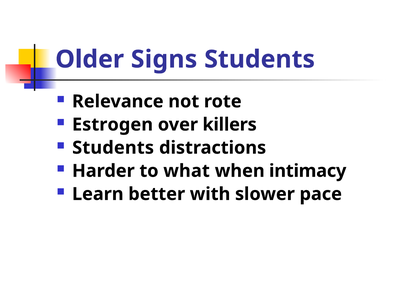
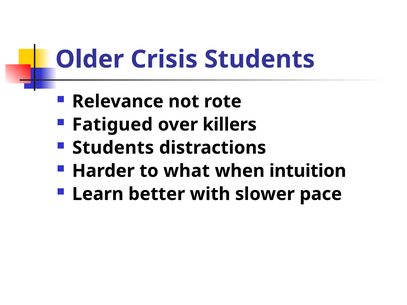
Signs: Signs -> Crisis (164, 59)
Estrogen: Estrogen -> Fatigued (112, 125)
intimacy: intimacy -> intuition (308, 171)
